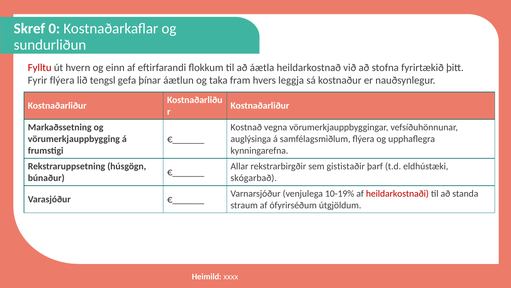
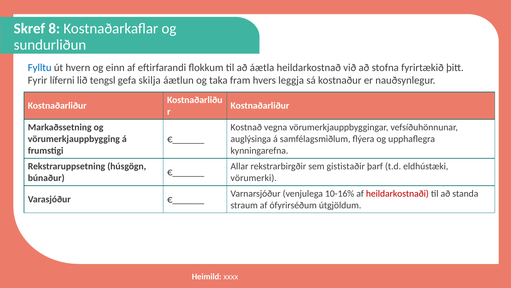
0: 0 -> 8 (54, 29)
Fylltu colour: red -> blue (40, 67)
Fyrir flýera: flýera -> líferni (62, 80)
þínar: þínar -> skilja (150, 80)
skógarbað: skógarbað -> vörumerki (254, 178)
10-19%: 10-19% -> 10-16% (340, 193)
